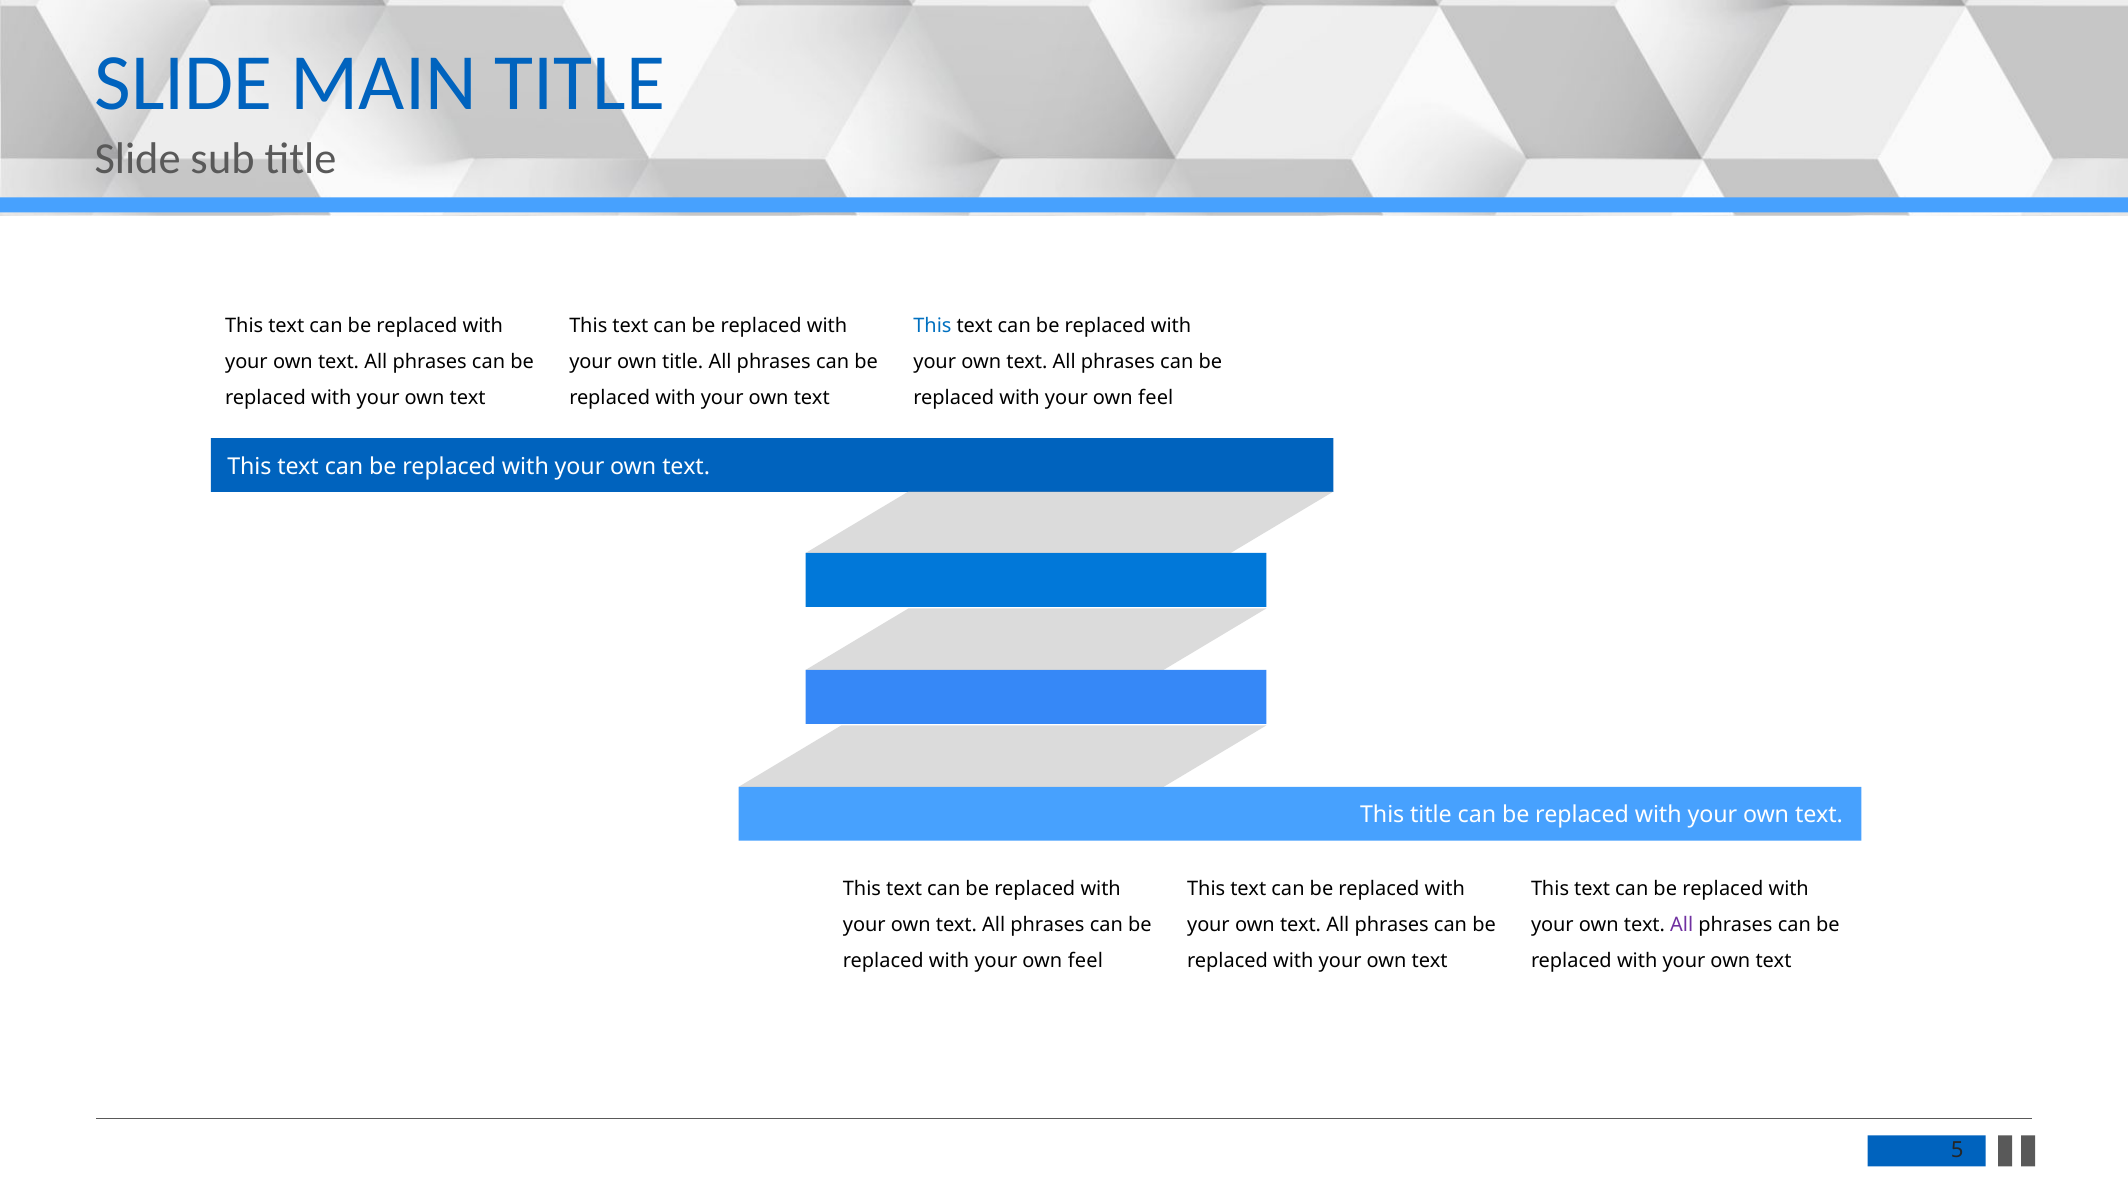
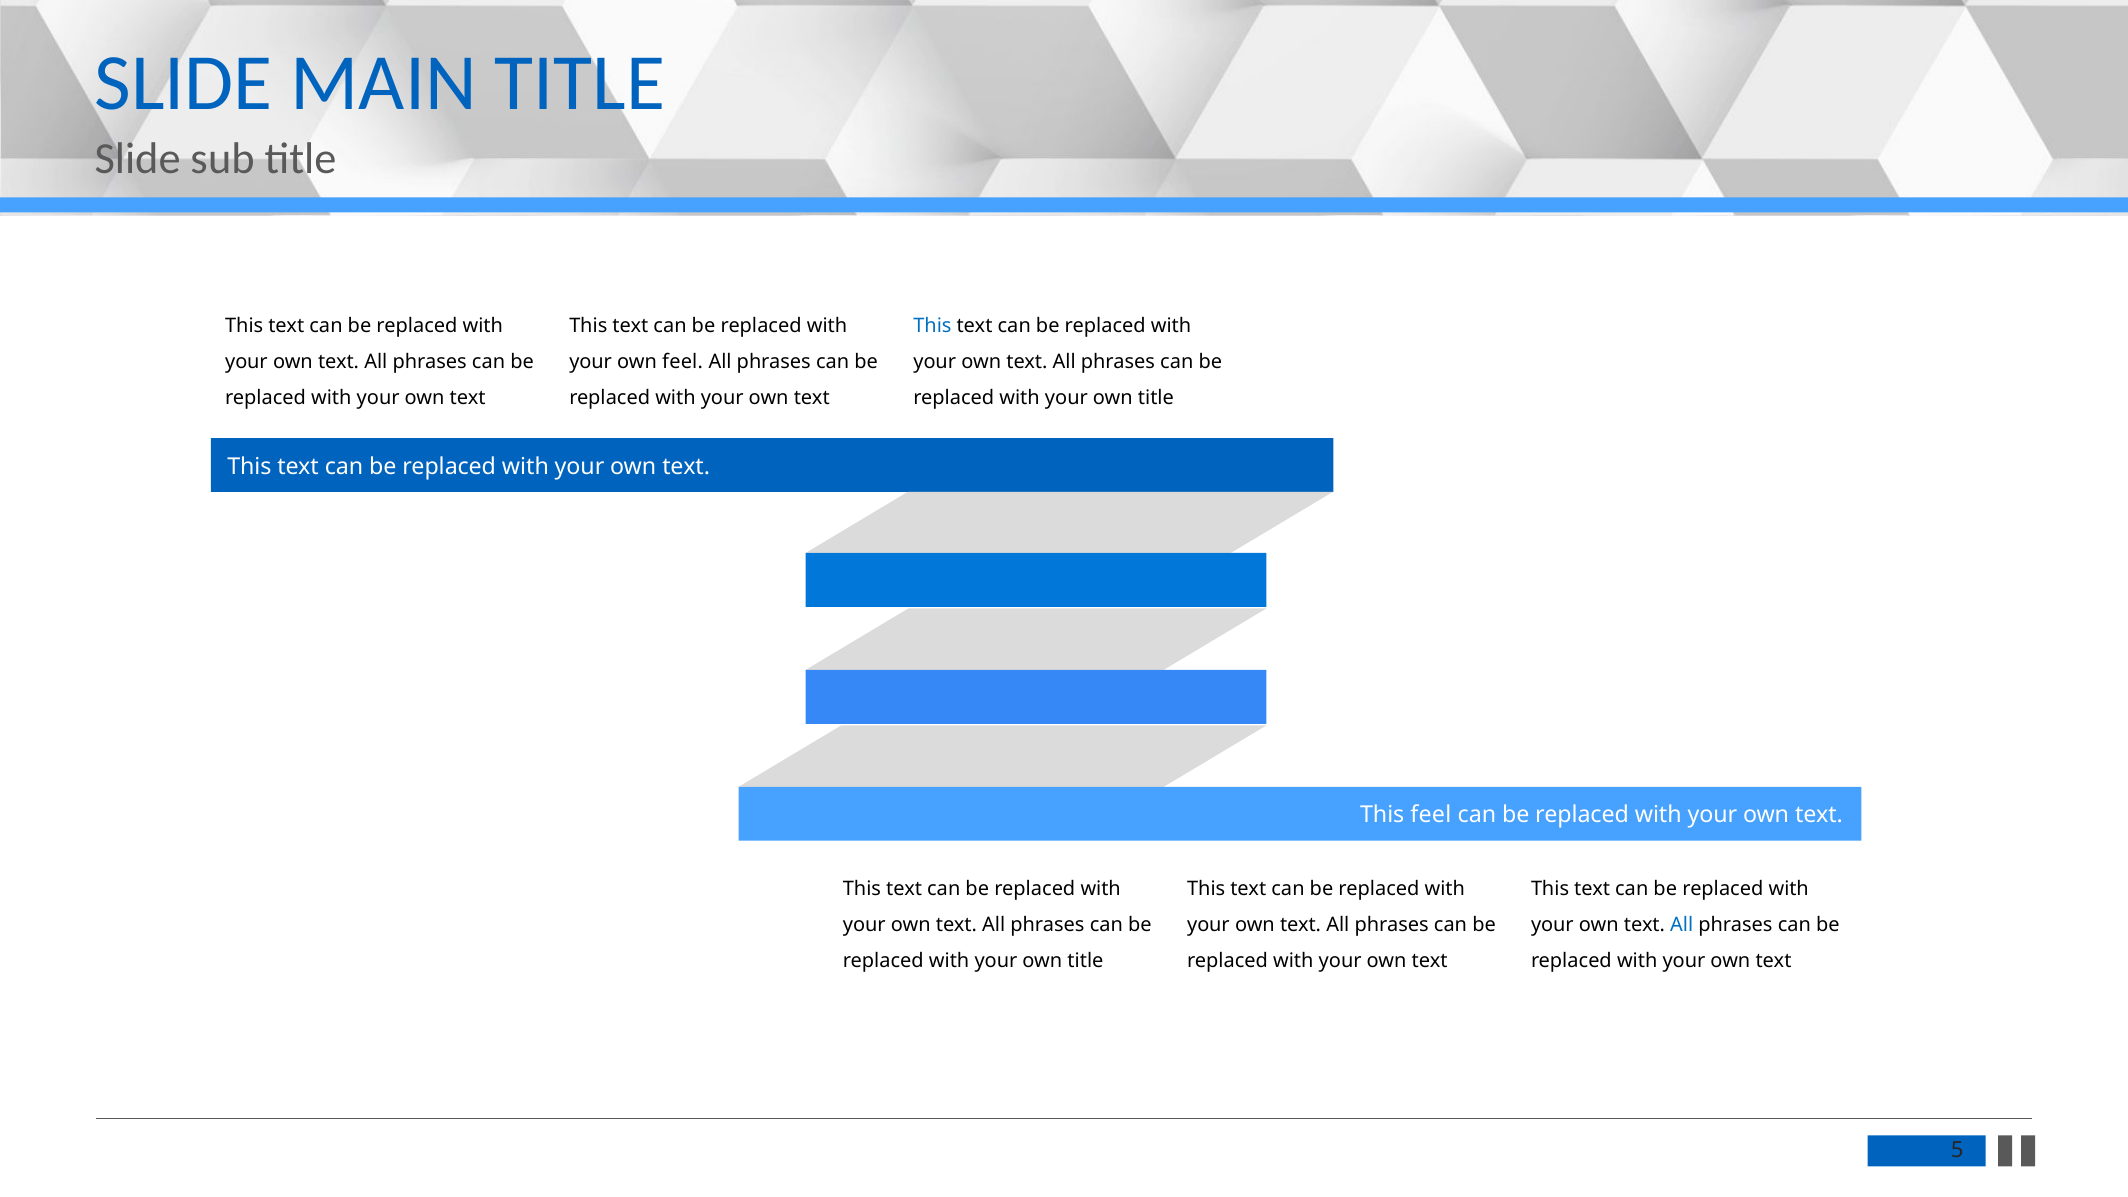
own title: title -> feel (683, 362)
feel: feel -> title (1156, 398)
This title: title -> feel (1431, 815)
All colour: purple -> blue (1682, 925)
feel: feel -> title (1085, 961)
